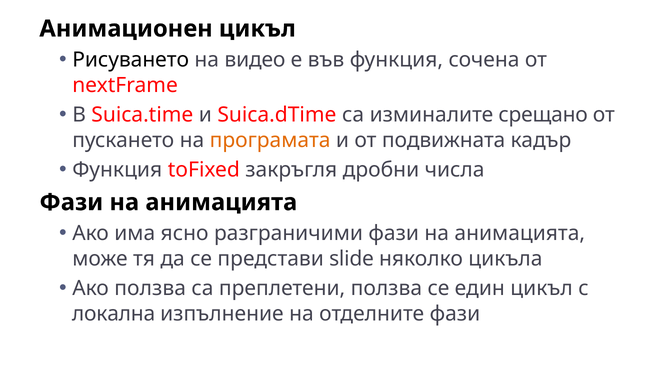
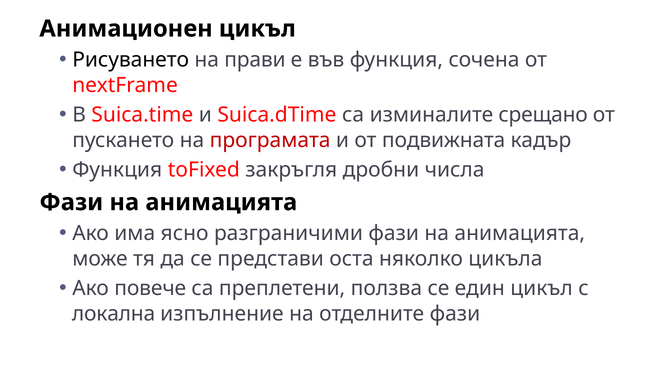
видео: видео -> прави (255, 60)
програмата colour: orange -> red (270, 140)
slide: slide -> оста (351, 259)
Ако ползва: ползва -> повече (150, 289)
